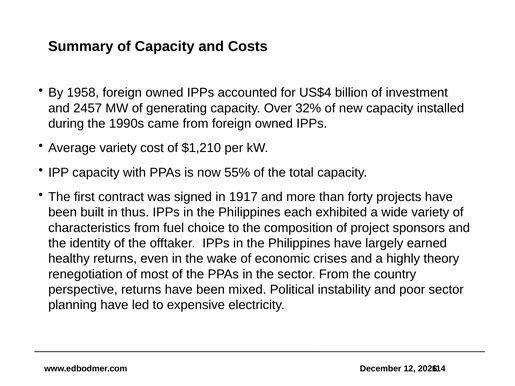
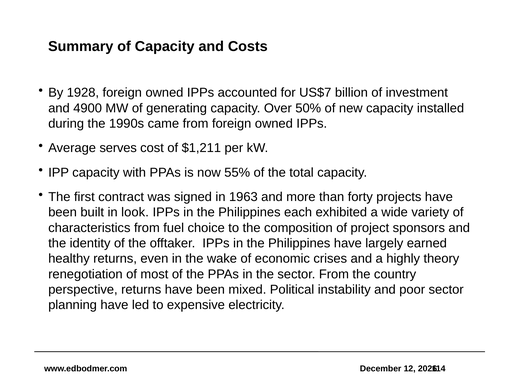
1958: 1958 -> 1928 (83, 93)
US$4: US$4 -> US$7 (315, 93)
2457: 2457 -> 4900 (88, 108)
32%: 32% -> 50% (308, 108)
Average variety: variety -> serves (118, 148)
$1,210: $1,210 -> $1,211 (201, 148)
1917: 1917 -> 1963 (243, 197)
thus: thus -> look (135, 213)
